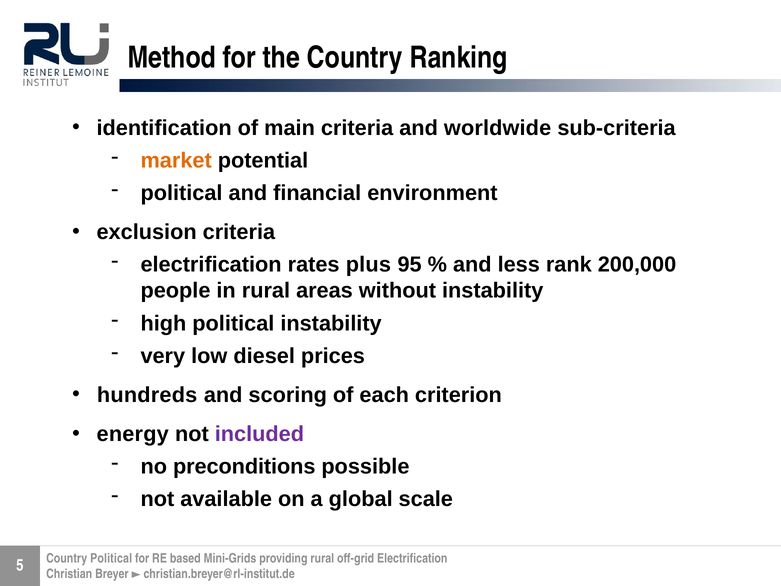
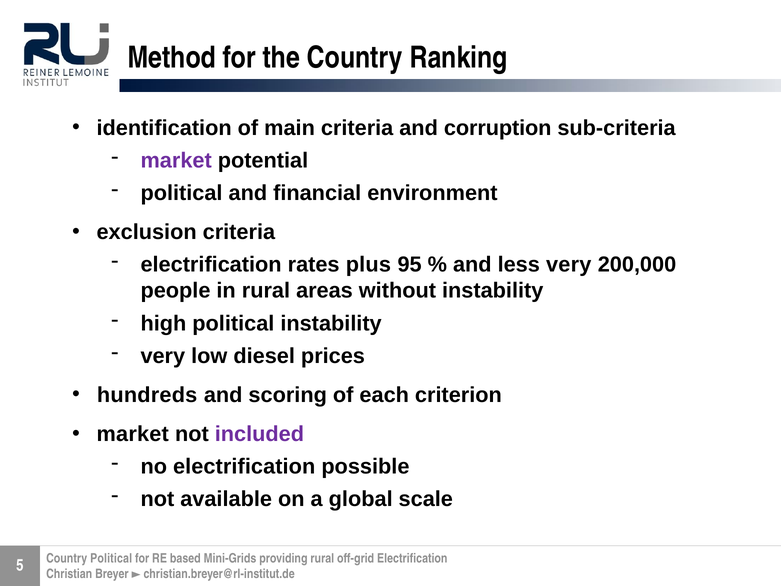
worldwide: worldwide -> corruption (498, 128)
market colour: orange -> purple (176, 160)
less rank: rank -> very (569, 265)
energy: energy -> market (133, 434)
no preconditions: preconditions -> electrification (244, 466)
